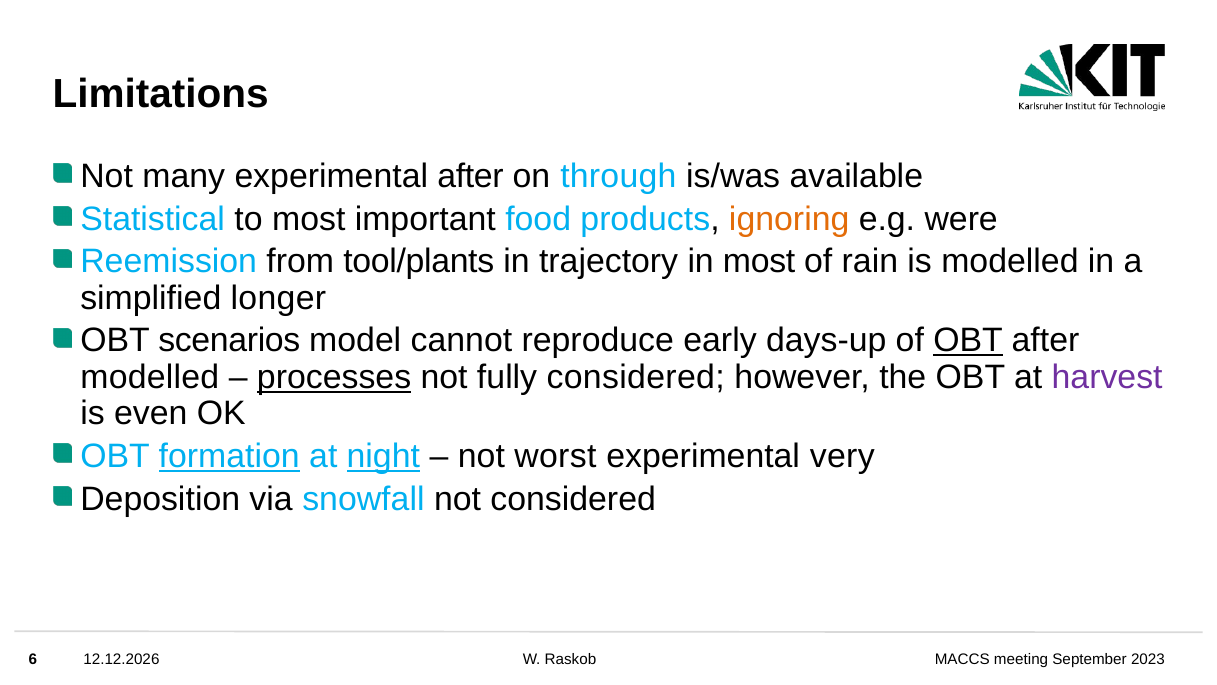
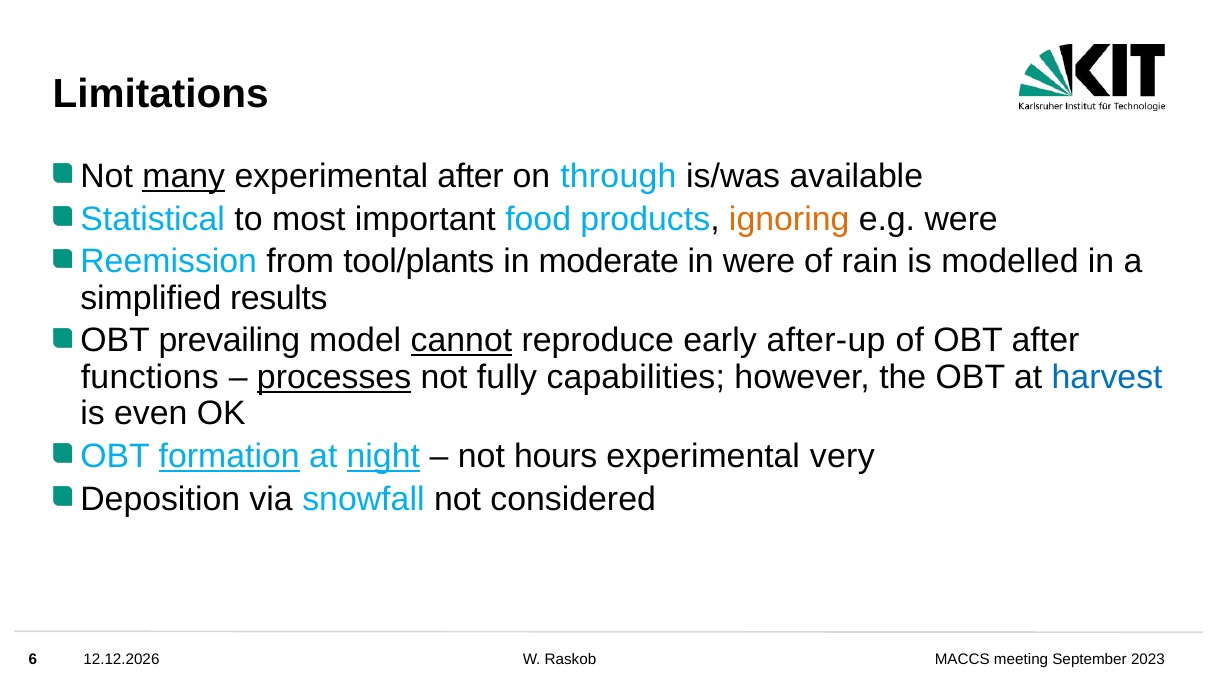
many underline: none -> present (184, 176)
trajectory: trajectory -> moderate (609, 261)
in most: most -> were (759, 261)
longer: longer -> results (279, 298)
scenarios: scenarios -> prevailing (229, 340)
cannot underline: none -> present (461, 340)
days-up: days-up -> after-up (826, 340)
OBT underline: present -> none (968, 340)
modelled: modelled -> functions (150, 377)
fully considered: considered -> capabilities (636, 377)
harvest colour: purple -> blue (1107, 377)
worst: worst -> hours (556, 456)
